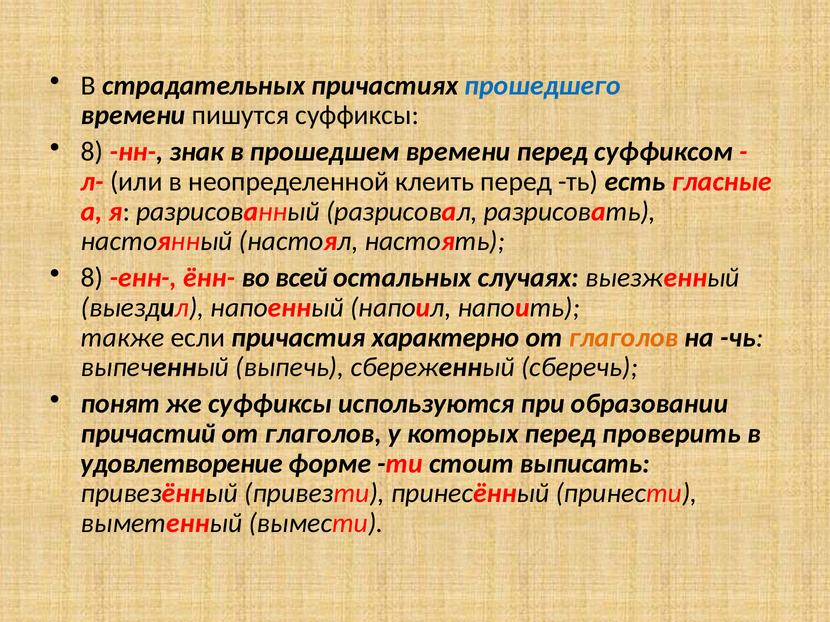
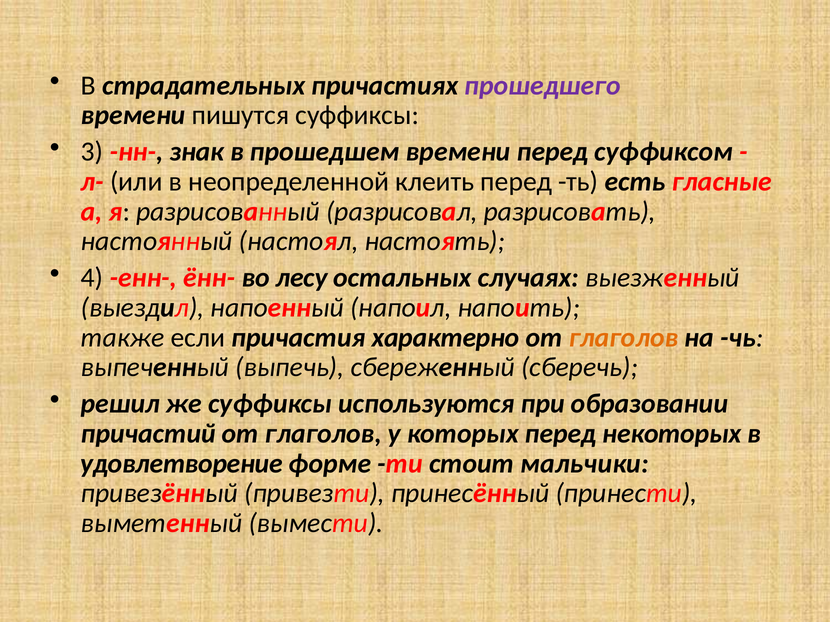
прошедшего colour: blue -> purple (543, 86)
8: 8 -> 3 (92, 152)
8: 8 -> 4 (92, 278)
всей: всей -> лесу (302, 278)
понят: понят -> решил (120, 404)
проверить: проверить -> некоторых (672, 434)
выписать: выписать -> мальчики (585, 464)
